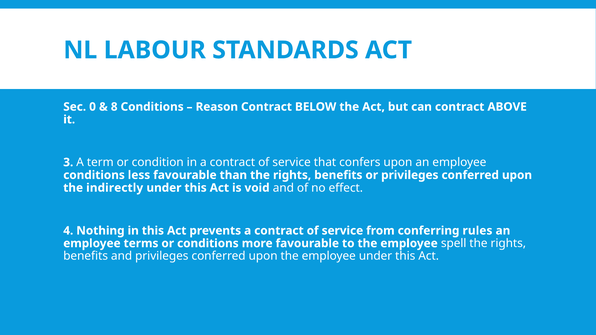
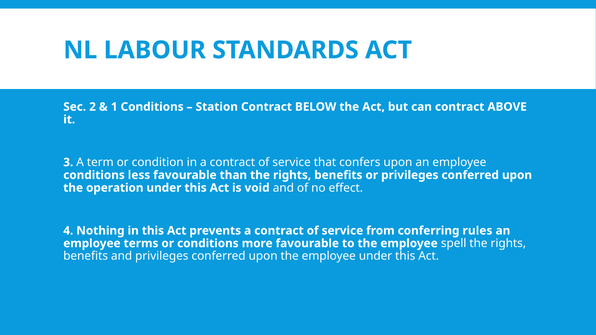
0: 0 -> 2 (93, 107)
8: 8 -> 1 (114, 107)
Reason: Reason -> Station (217, 107)
indirectly: indirectly -> operation (115, 188)
